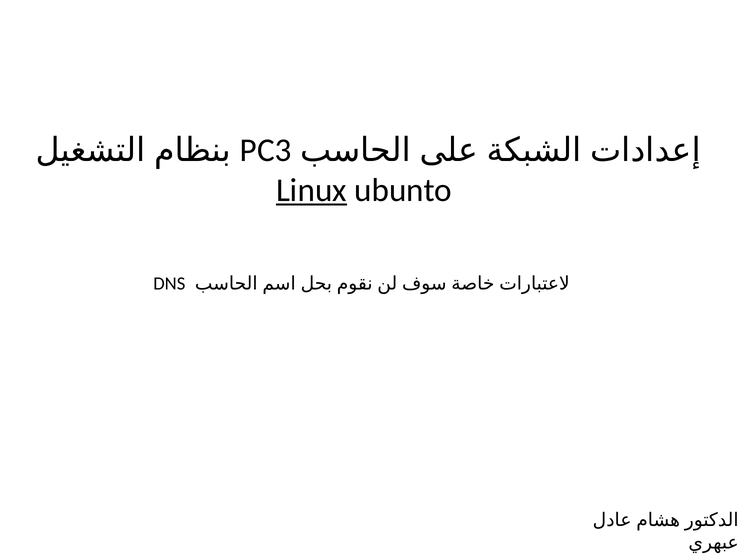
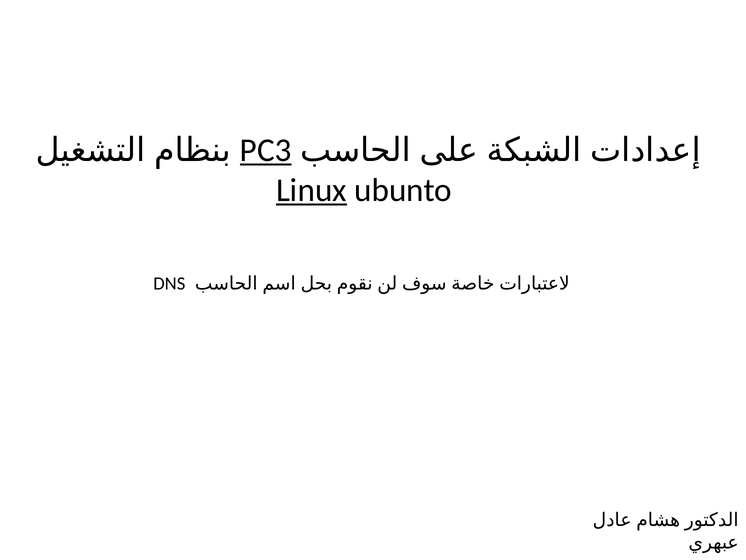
PC3 underline: none -> present (266, 150)
